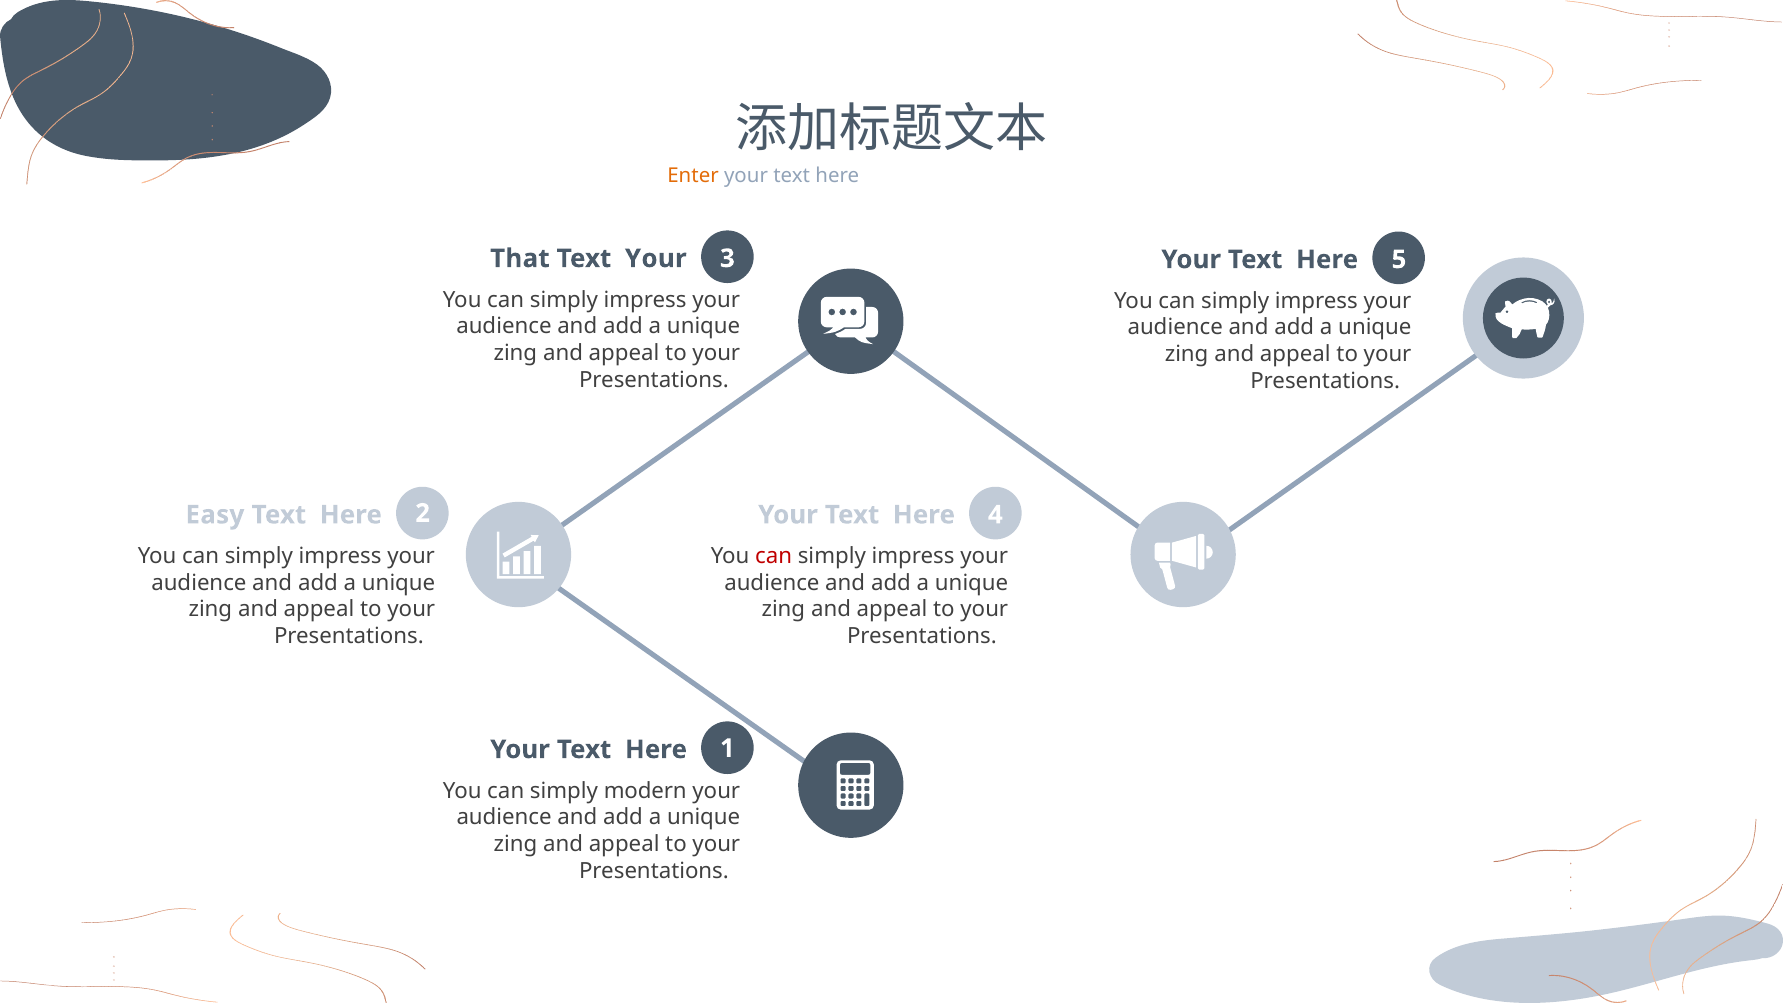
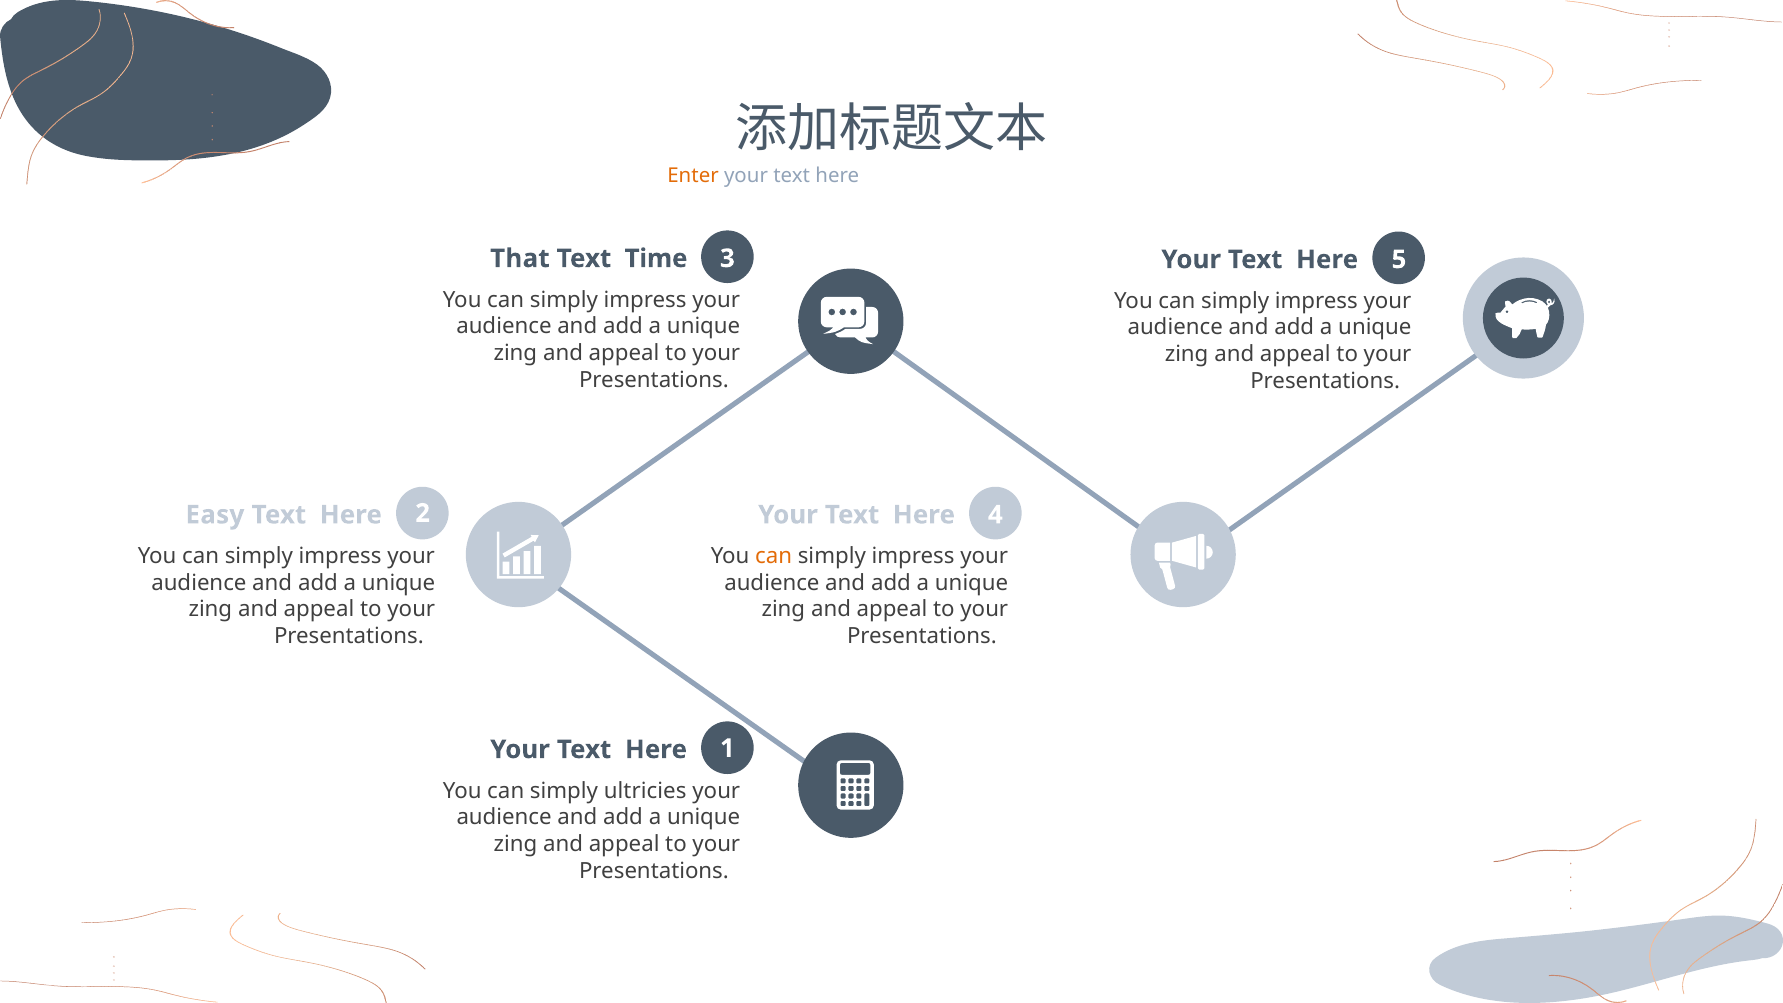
Text Your: Your -> Time (656, 258)
can colour: red -> orange (774, 556)
modern: modern -> ultricies (645, 791)
